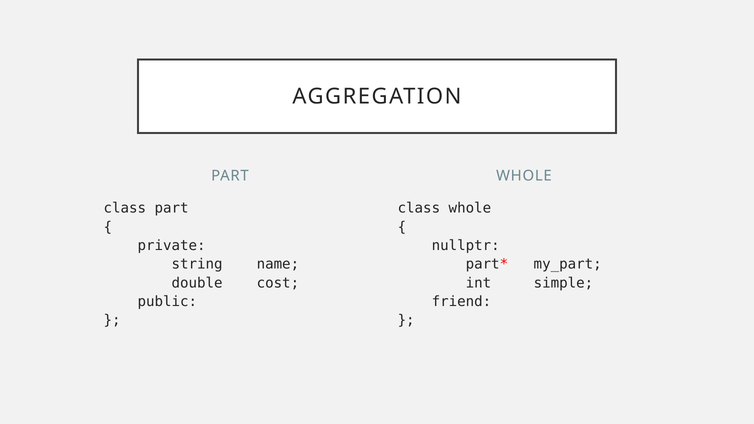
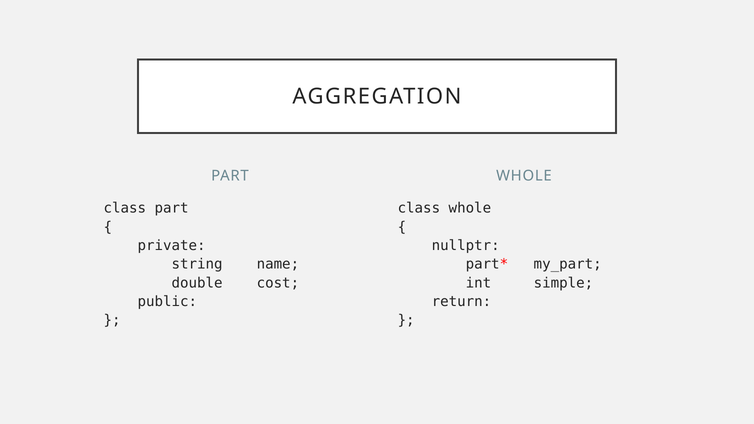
friend: friend -> return (461, 302)
